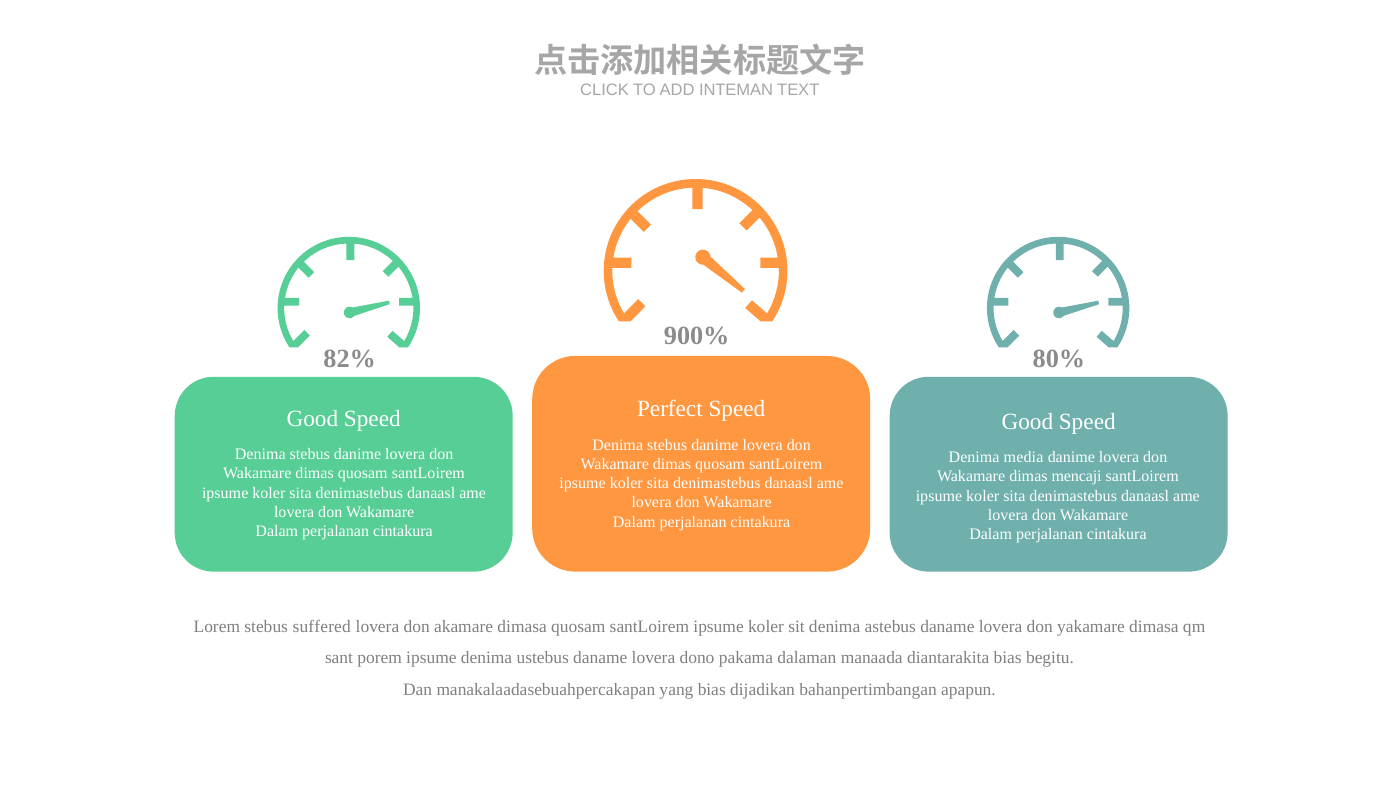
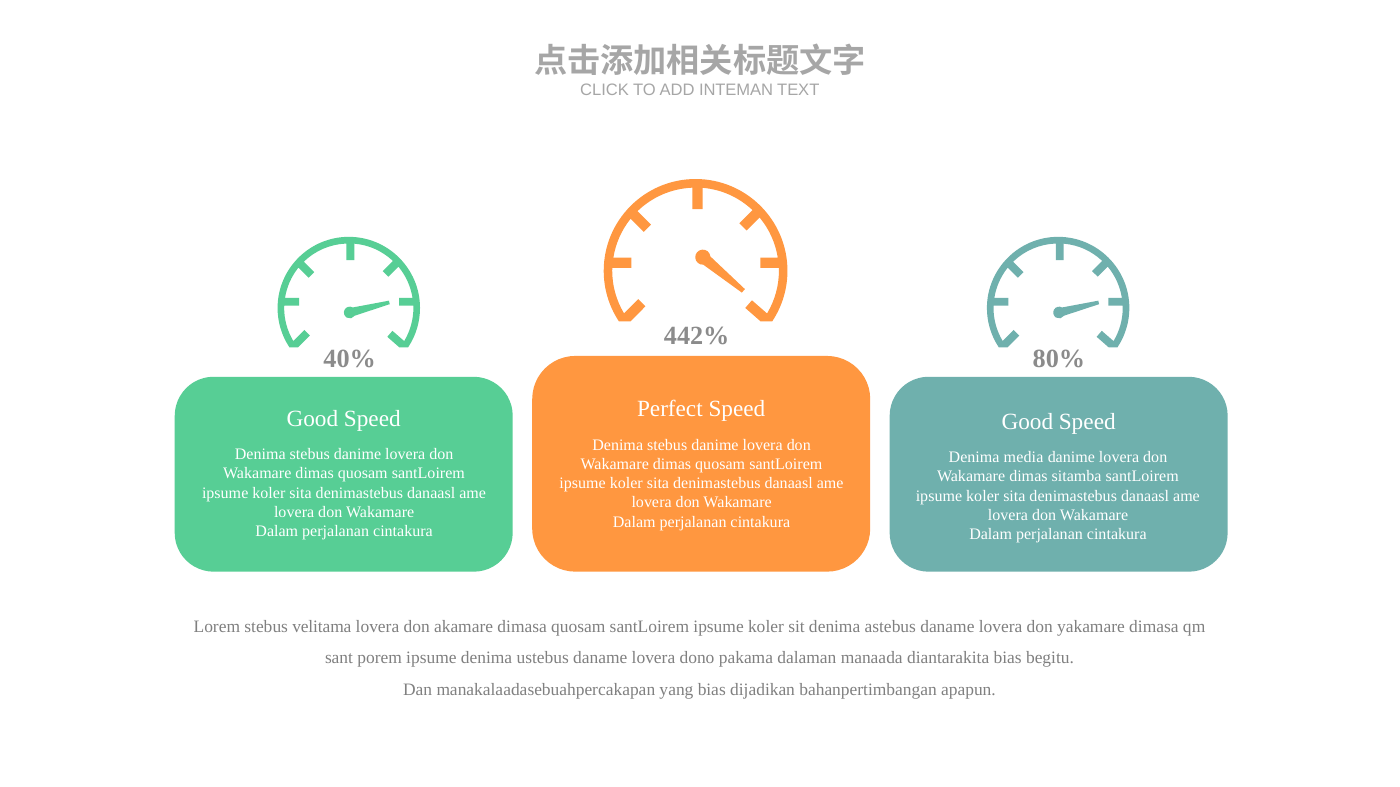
900%: 900% -> 442% (697, 336)
82%: 82% -> 40% (350, 359)
mencaji: mencaji -> sitamba (1077, 477)
suffered: suffered -> velitama (322, 627)
